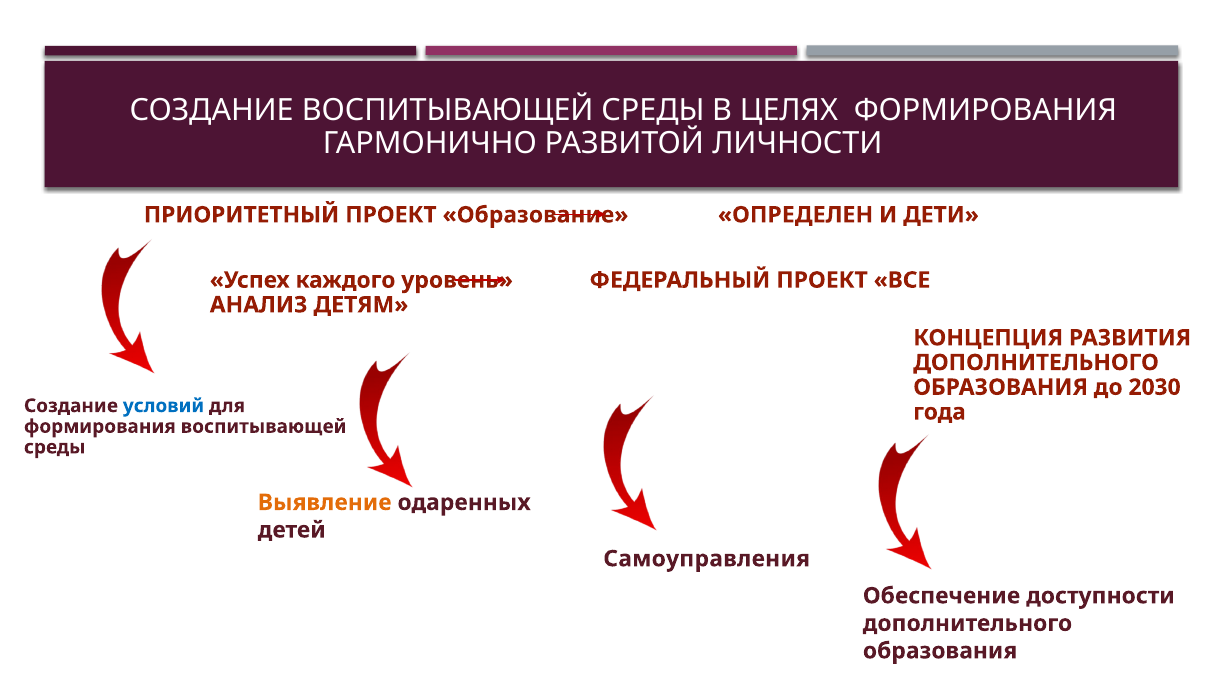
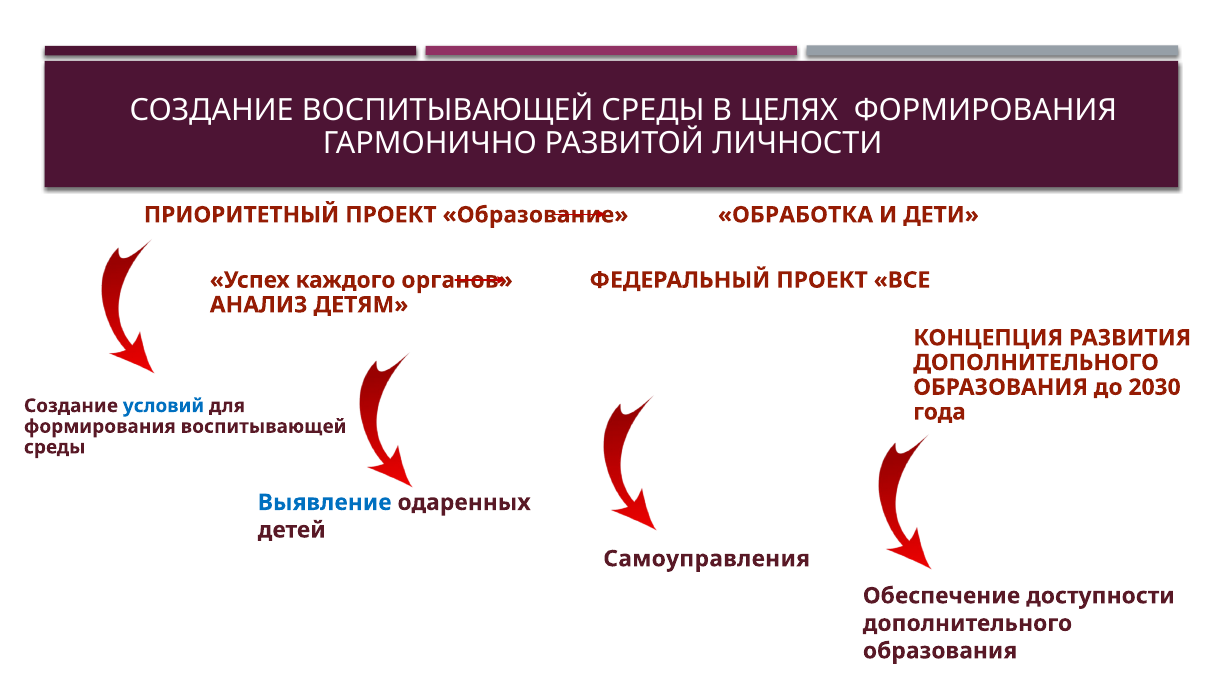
ОПРЕДЕЛЕН: ОПРЕДЕЛЕН -> ОБРАБОТКА (796, 215)
уровень: уровень -> органов (457, 280)
Выявление colour: orange -> blue (325, 502)
